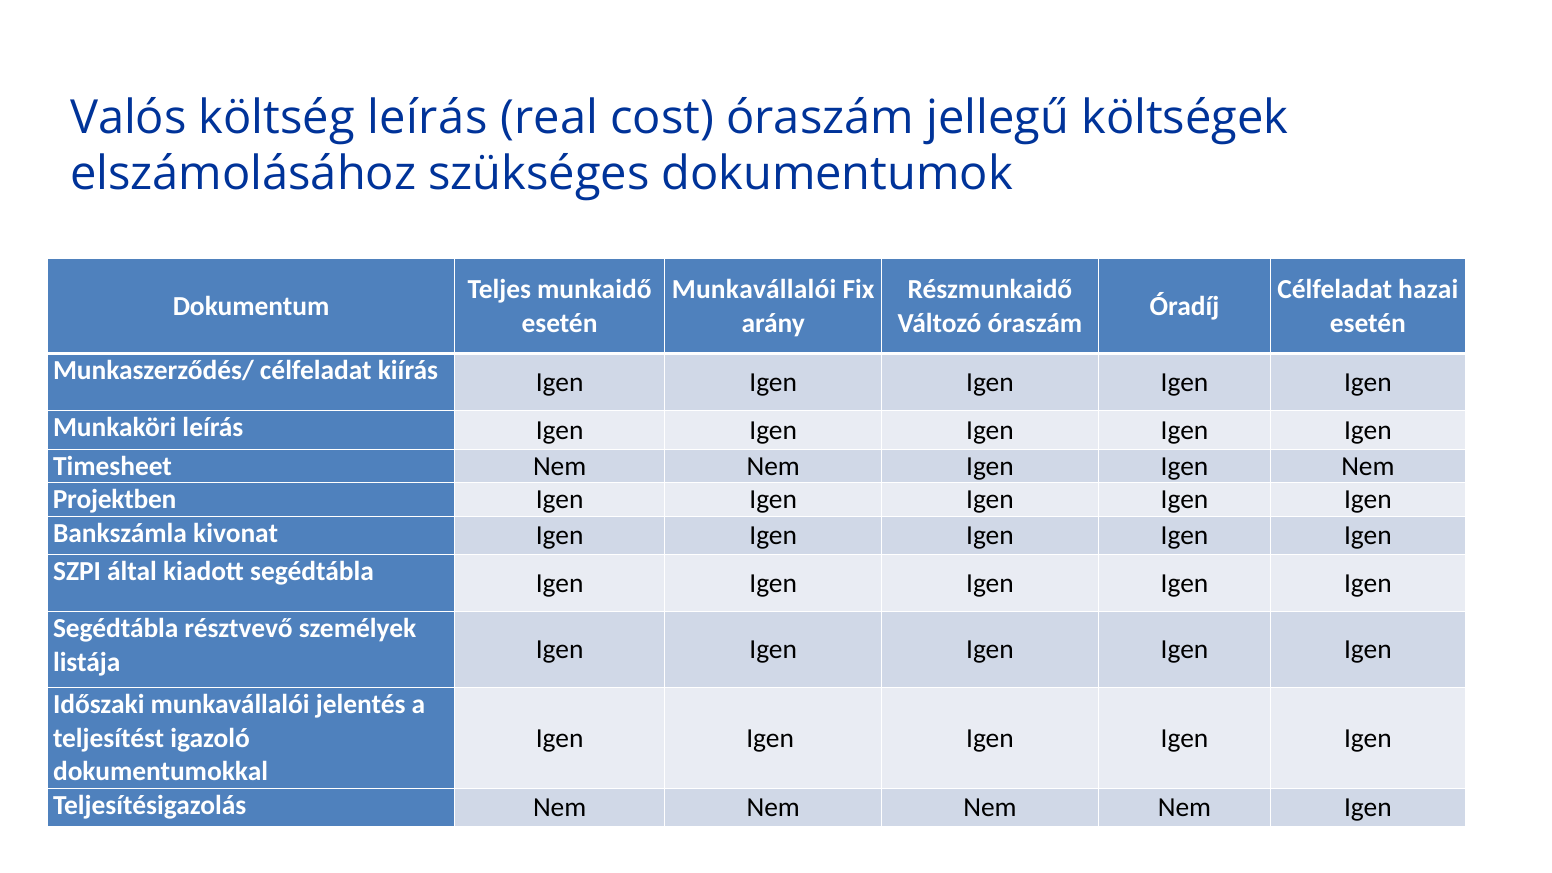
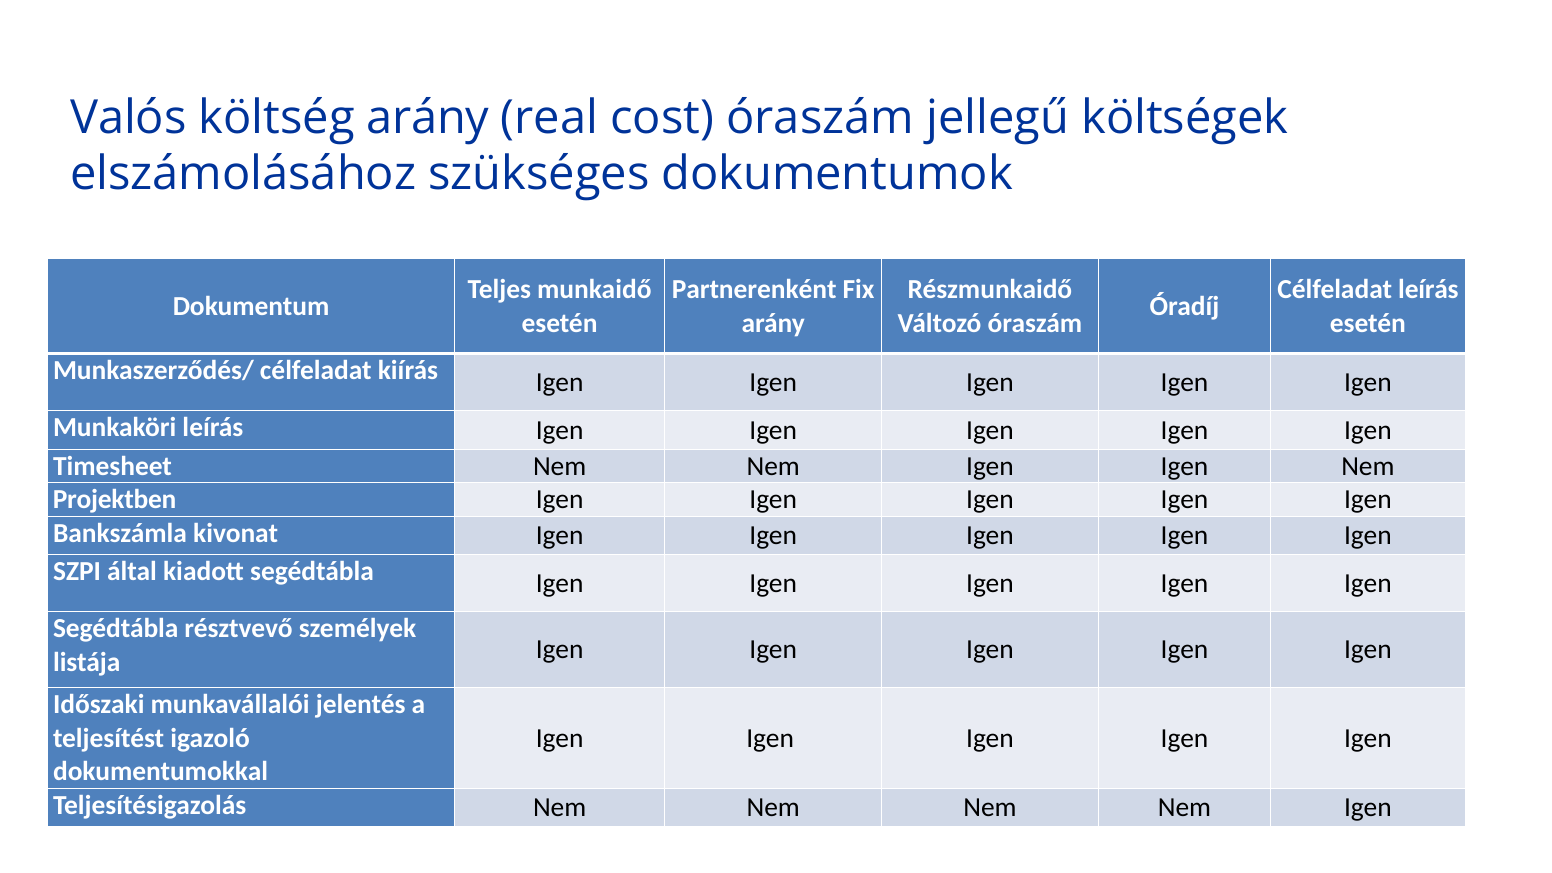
költség leírás: leírás -> arány (428, 118)
Munkavállalói: Munkavállalói -> Partnerenként (754, 290)
Célfeladat hazai: hazai -> leírás (1428, 290)
